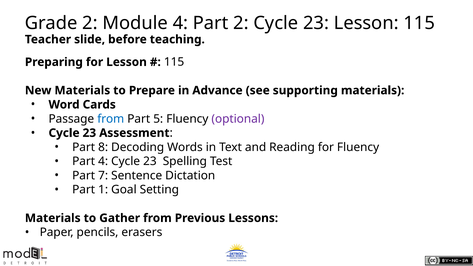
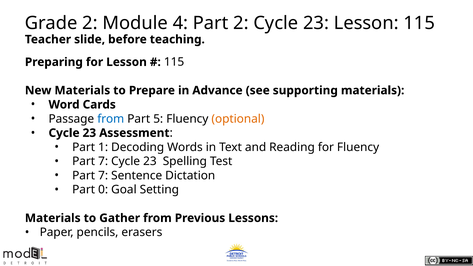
optional colour: purple -> orange (238, 119)
8: 8 -> 1 (103, 147)
4: 4 -> 7 (103, 161)
1: 1 -> 0 (103, 190)
